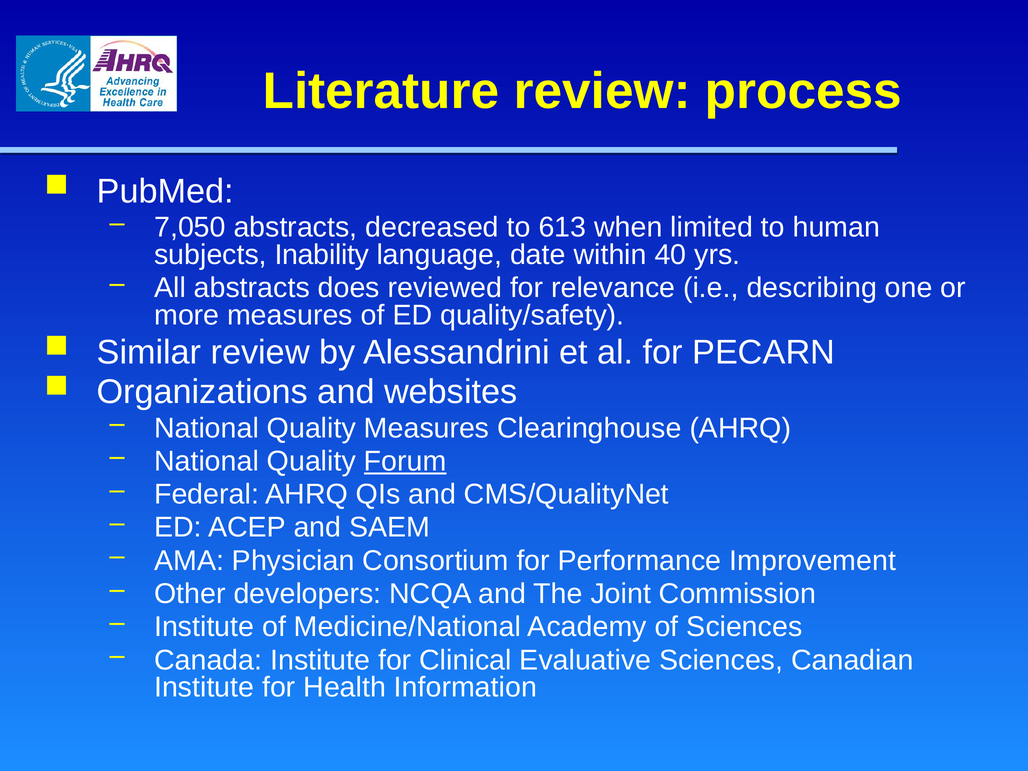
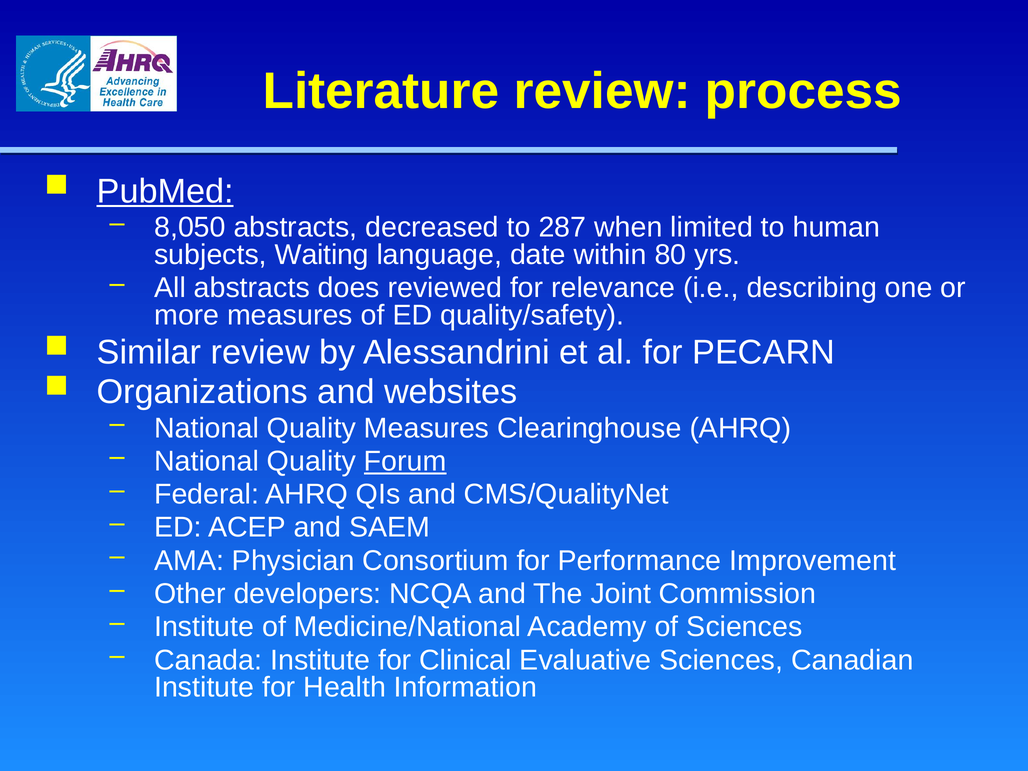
PubMed underline: none -> present (165, 191)
7,050: 7,050 -> 8,050 (190, 227)
613: 613 -> 287 (562, 227)
Inability: Inability -> Waiting (322, 255)
40: 40 -> 80 (670, 255)
